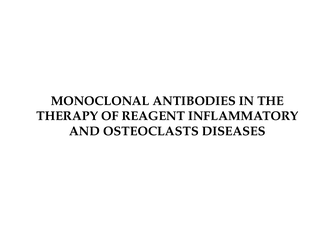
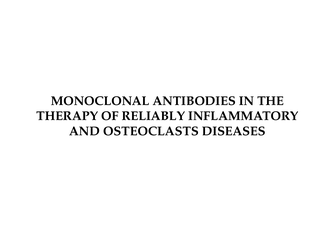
REAGENT: REAGENT -> RELIABLY (153, 116)
